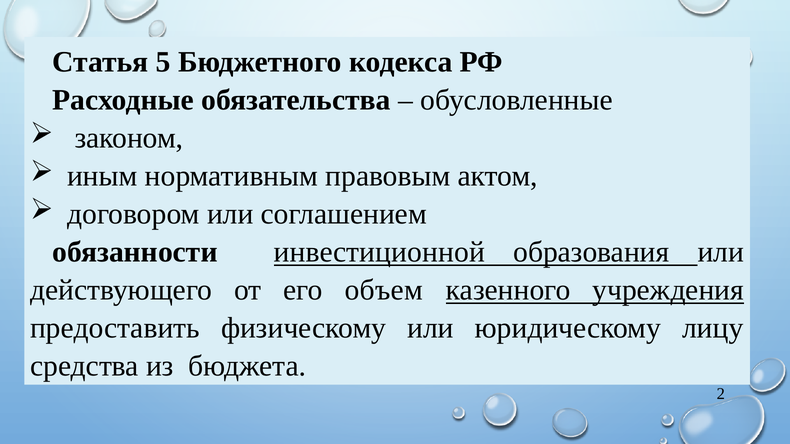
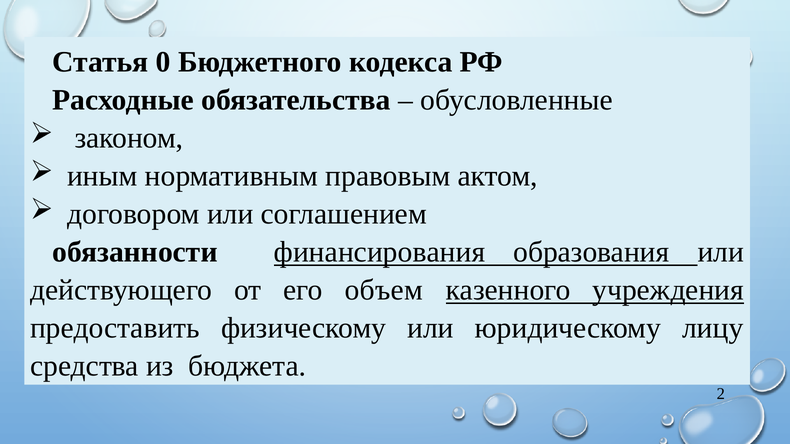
5: 5 -> 0 (163, 62)
инвестиционной: инвестиционной -> финансирования (380, 252)
